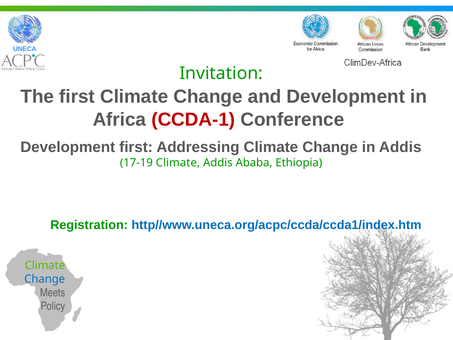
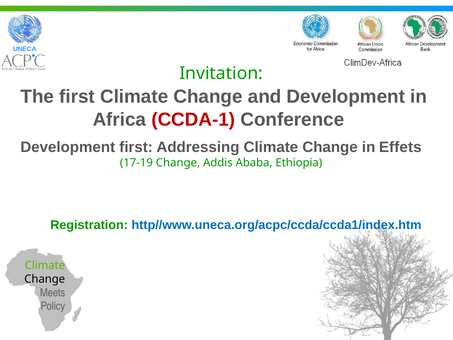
in Addis: Addis -> Effets (400, 147)
17-19 Climate: Climate -> Change (178, 163)
Change colour: blue -> black (45, 279)
